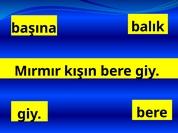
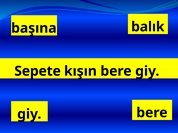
Mırmır: Mırmır -> Sepete (38, 71)
